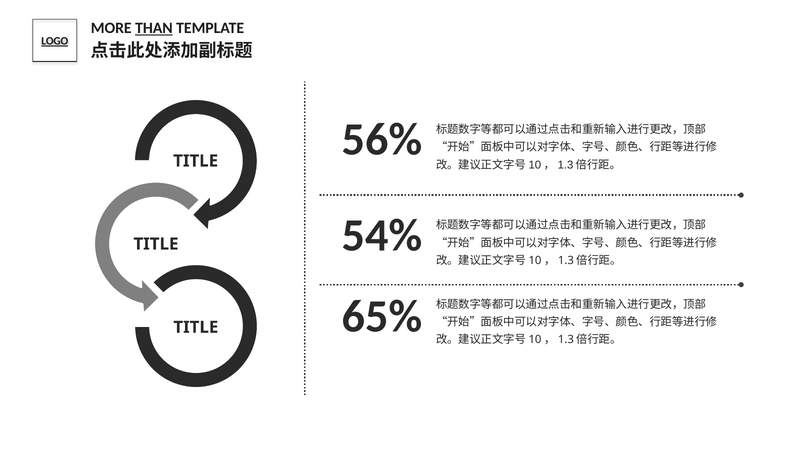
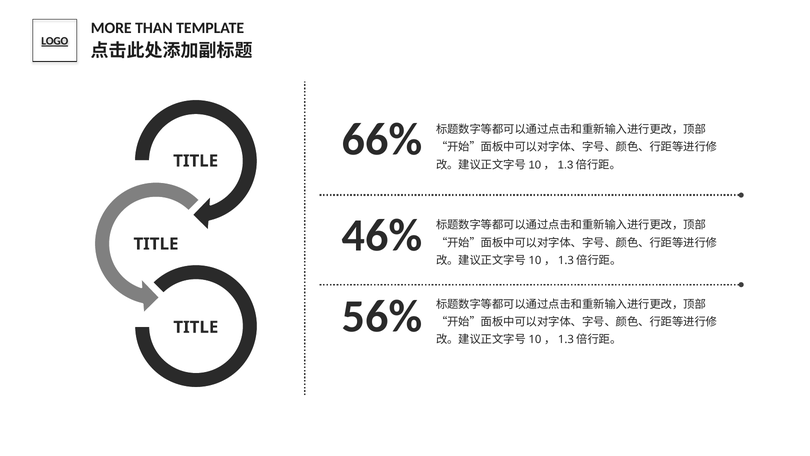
THAN underline: present -> none (154, 28)
56%: 56% -> 66% (382, 139)
54%: 54% -> 46% (382, 235)
65%: 65% -> 56% (382, 316)
